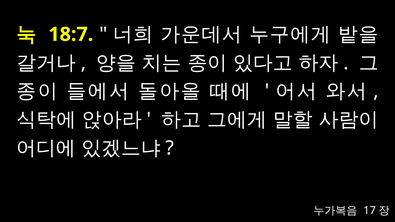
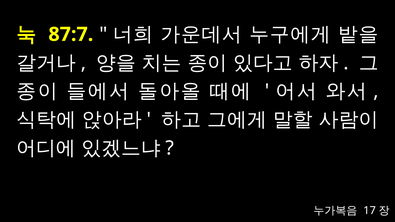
18:7: 18:7 -> 87:7 (71, 34)
